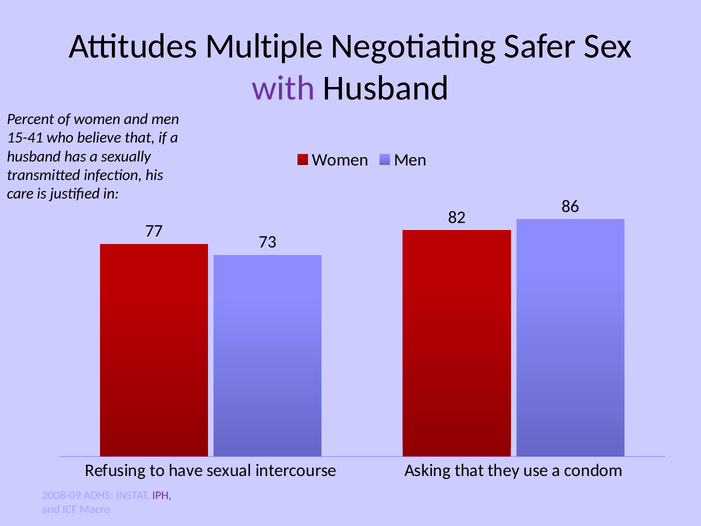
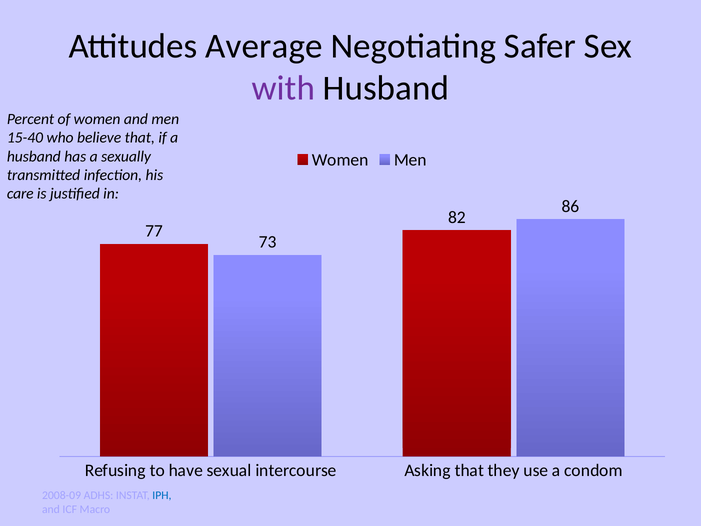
Multiple: Multiple -> Average (264, 46)
15-41: 15-41 -> 15-40 (25, 138)
IPH colour: purple -> blue (162, 495)
